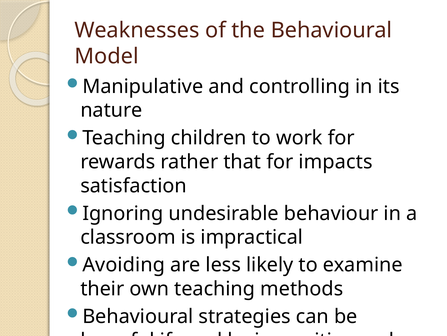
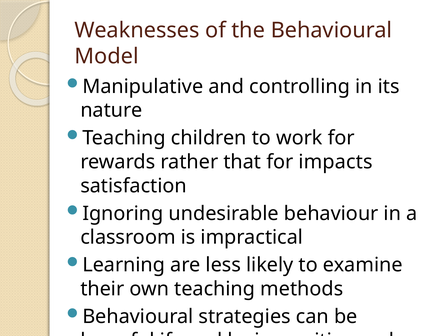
Avoiding: Avoiding -> Learning (124, 264)
